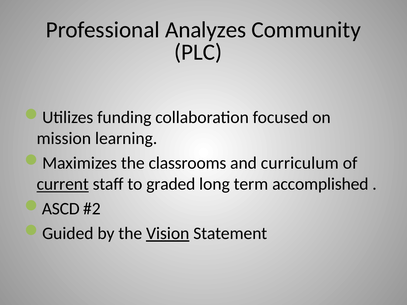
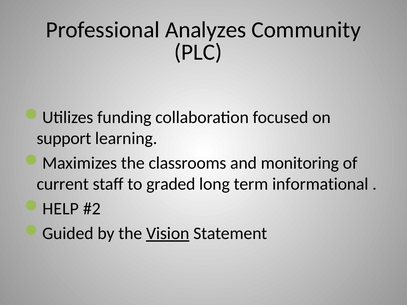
mission: mission -> support (64, 139)
curriculum: curriculum -> monitoring (300, 163)
current underline: present -> none (63, 184)
accomplished: accomplished -> informational (320, 184)
ASCD: ASCD -> HELP (61, 209)
